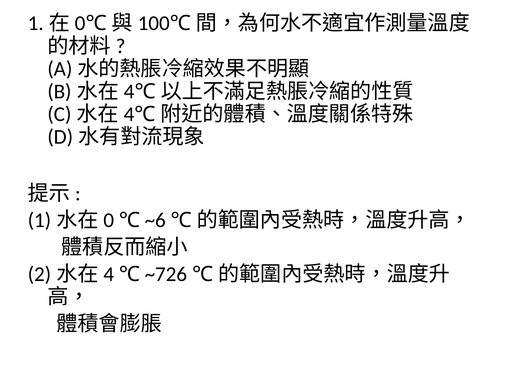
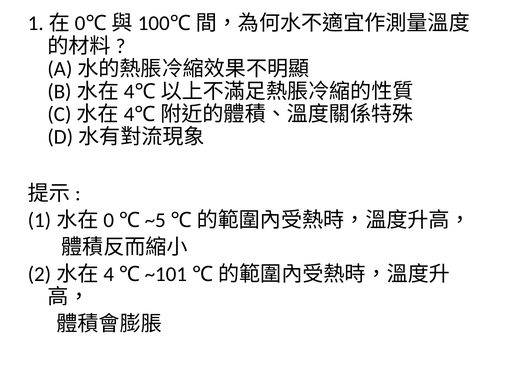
~6: ~6 -> ~5 (155, 220)
~726: ~726 -> ~101 (166, 274)
